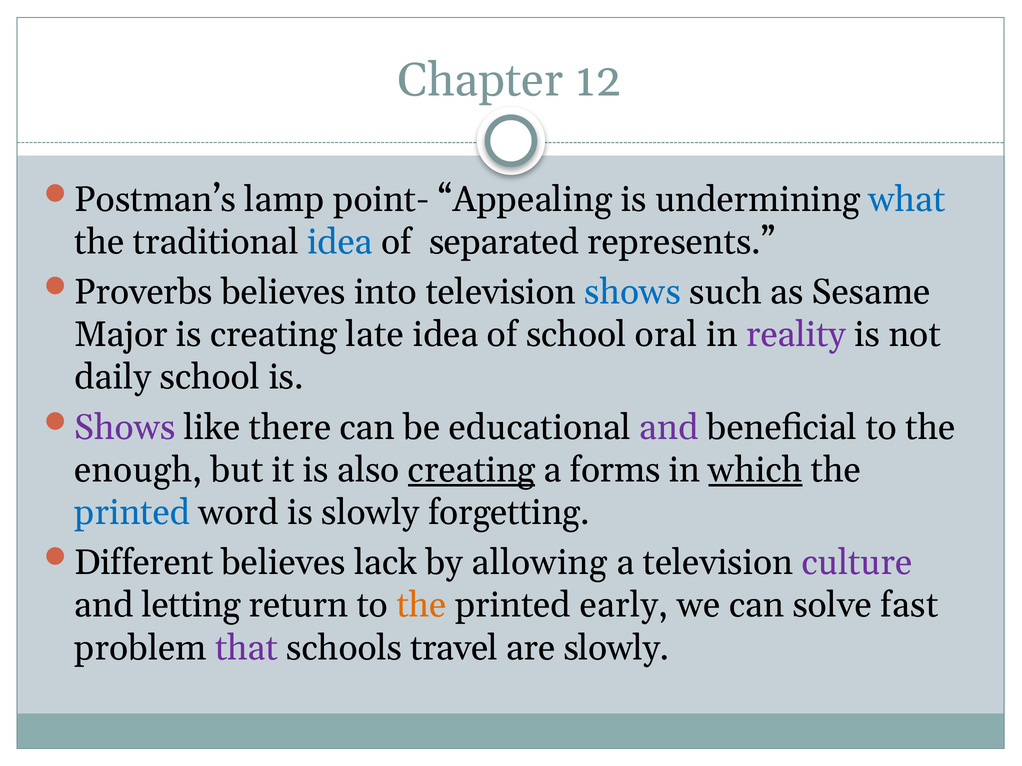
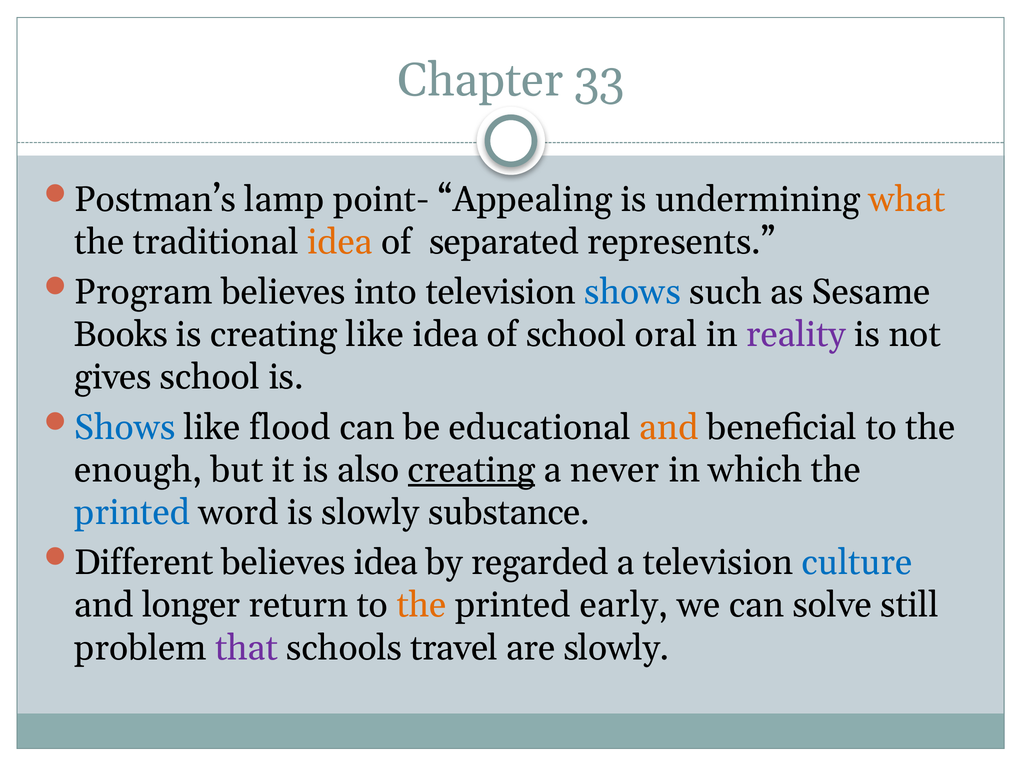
12: 12 -> 33 (599, 80)
what colour: blue -> orange (907, 199)
idea colour: blue -> orange (340, 242)
Proverbs: Proverbs -> Program (143, 292)
Major: Major -> Books (121, 335)
creating late: late -> like (375, 335)
daily: daily -> gives (113, 377)
Shows colour: purple -> blue (125, 428)
there: there -> flood (290, 428)
and colour: purple -> orange (669, 428)
forms: forms -> never (615, 470)
which underline: present -> none (755, 470)
forgetting: forgetting -> substance (509, 513)
believes lack: lack -> idea (386, 563)
allowing: allowing -> regarded (540, 563)
culture colour: purple -> blue (857, 563)
letting: letting -> longer (191, 606)
fast: fast -> still (909, 606)
